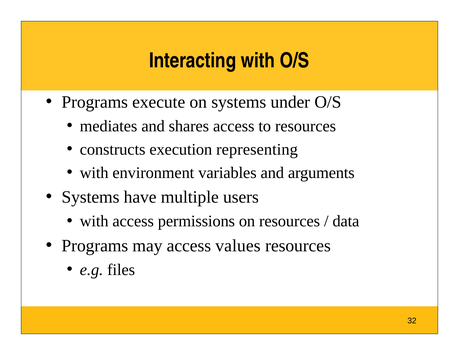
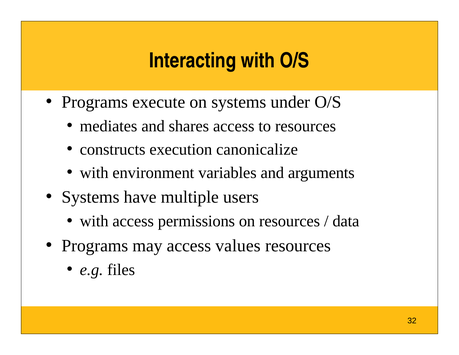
representing: representing -> canonicalize (257, 149)
